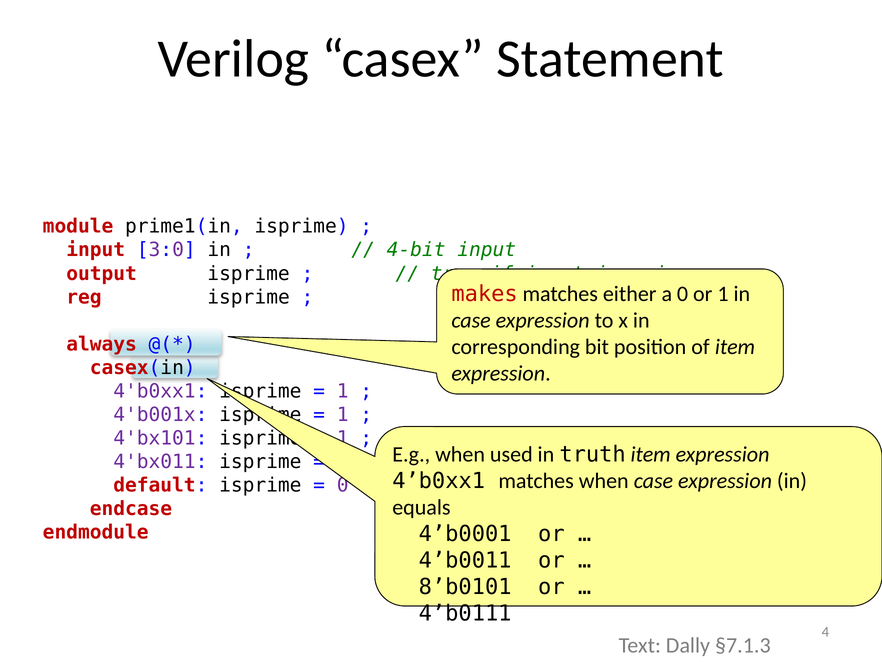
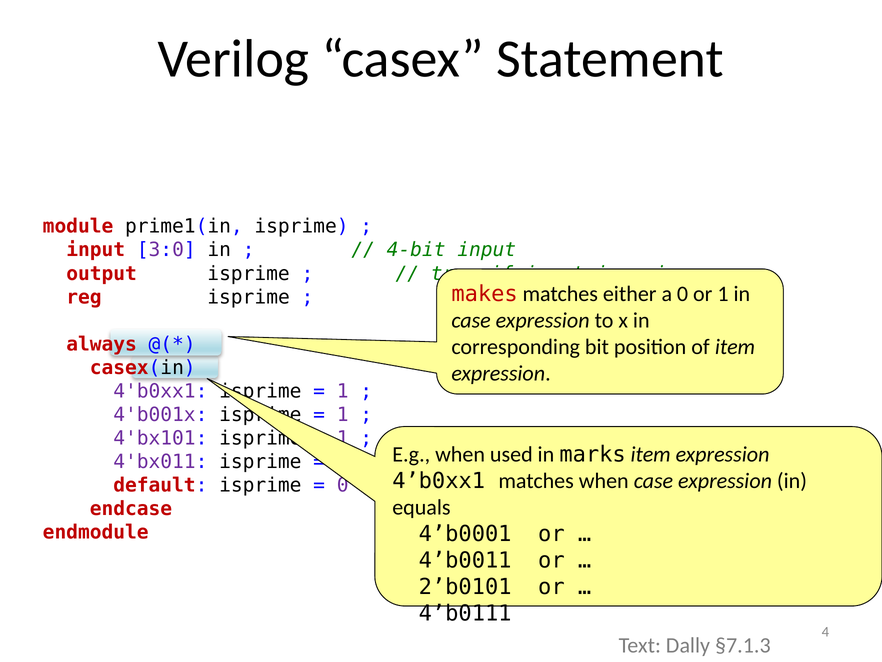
truth: truth -> marks (593, 454)
8’b0101: 8’b0101 -> 2’b0101 (465, 586)
